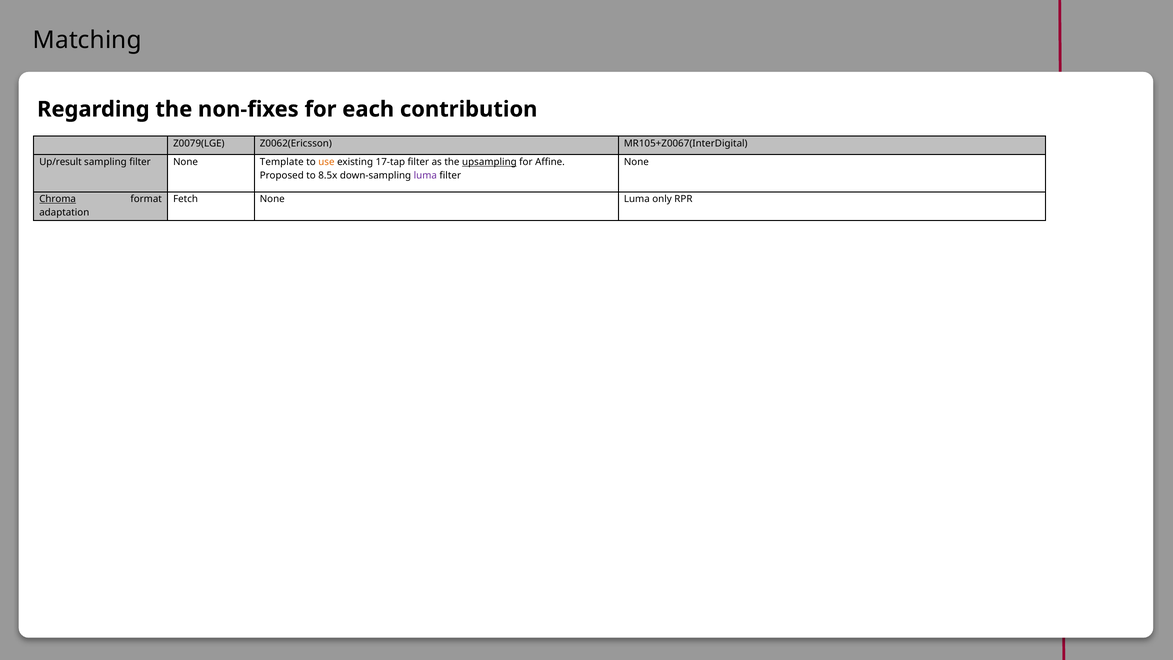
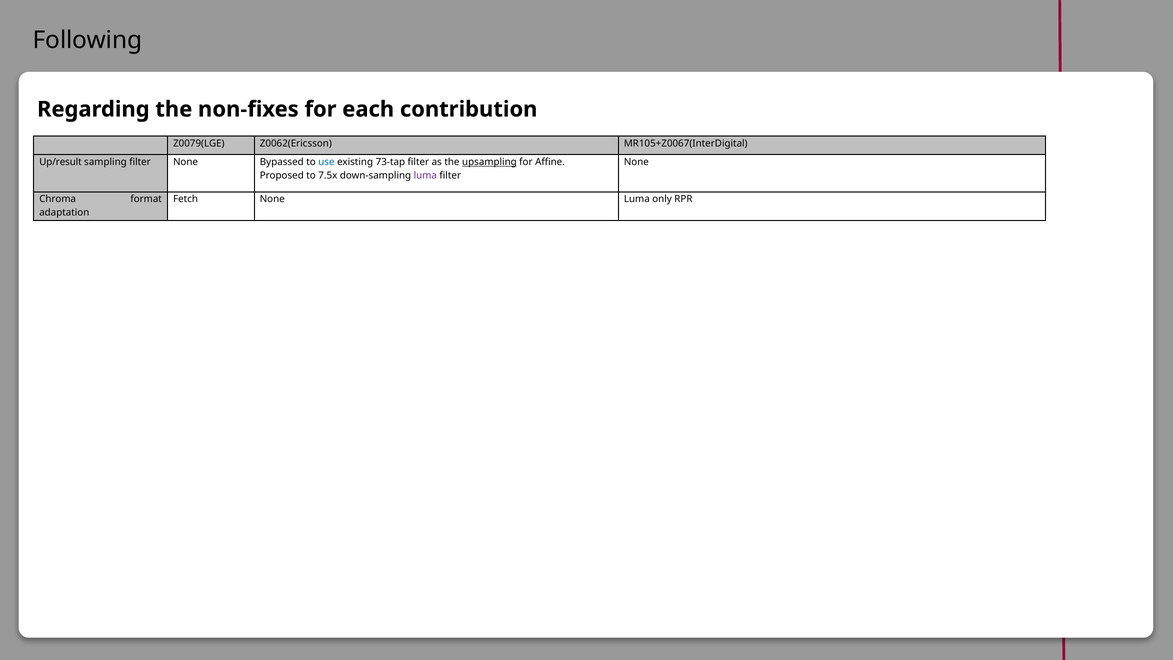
Matching: Matching -> Following (87, 40)
Template: Template -> Bypassed (282, 162)
use colour: orange -> blue (326, 162)
17-tap: 17-tap -> 73-tap (390, 162)
8.5x: 8.5x -> 7.5x (328, 176)
Chroma underline: present -> none (58, 199)
